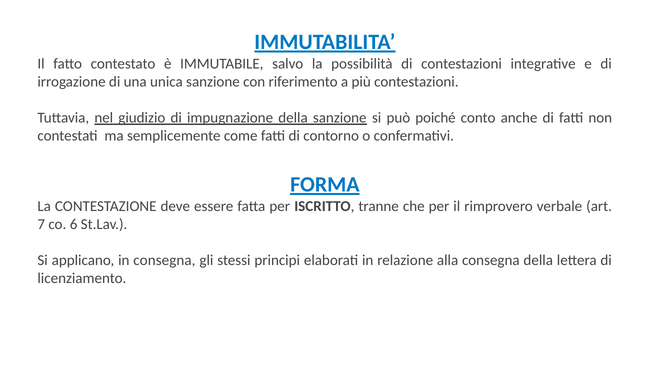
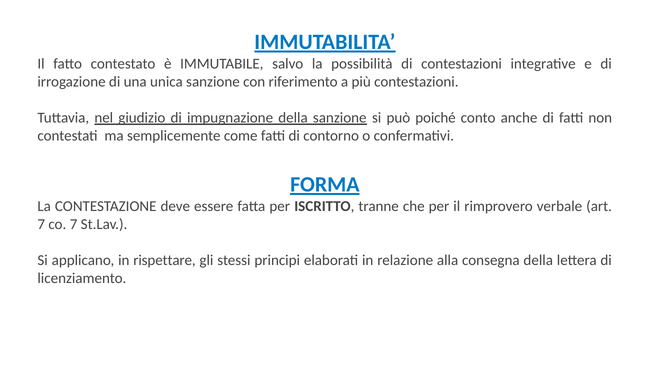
co 6: 6 -> 7 (74, 225)
in consegna: consegna -> rispettare (165, 261)
